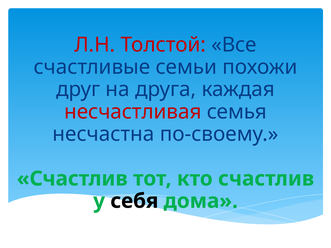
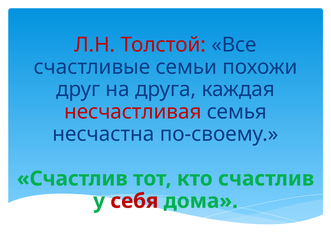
себя colour: black -> red (134, 201)
